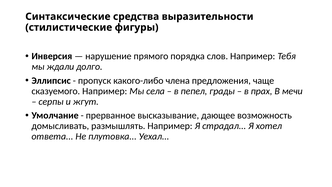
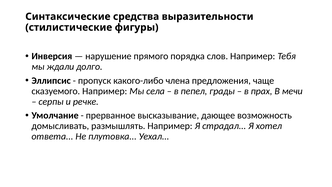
жгут: жгут -> речке (86, 101)
